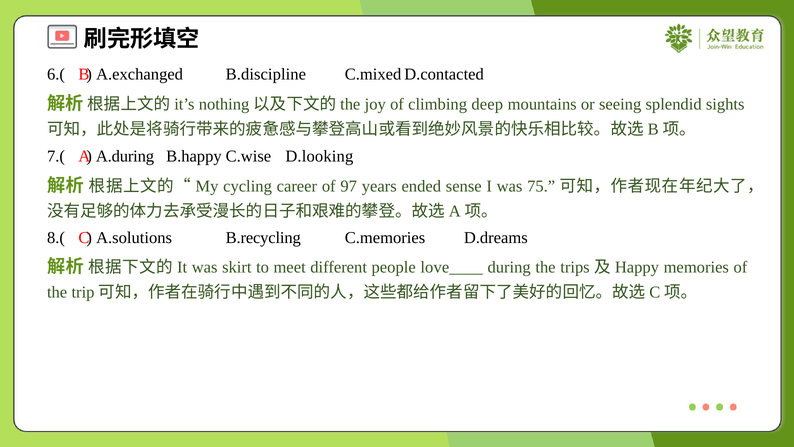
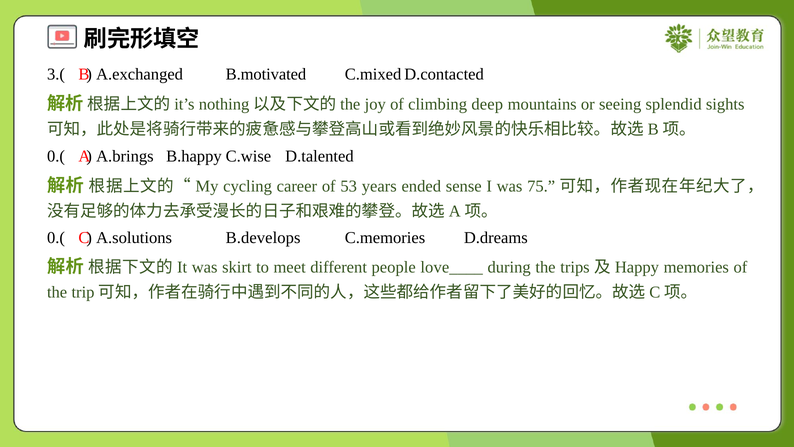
6.(: 6.( -> 3.( (56, 74)
B.discipline: B.discipline -> B.motivated (266, 74)
7.(: 7.( -> 0.( (56, 156)
A.during: A.during -> A.brings (125, 156)
D.looking: D.looking -> D.talented (319, 156)
97: 97 -> 53 (349, 186)
8.(: 8.( -> 0.( (56, 237)
B.recycling: B.recycling -> B.develops (263, 237)
